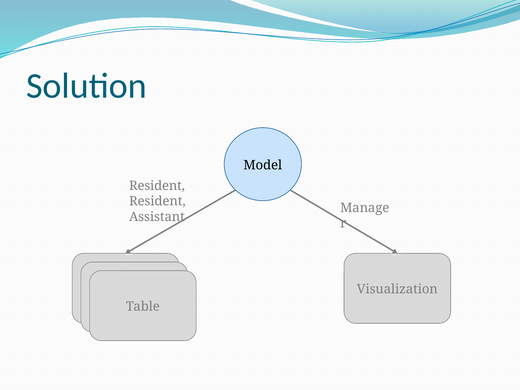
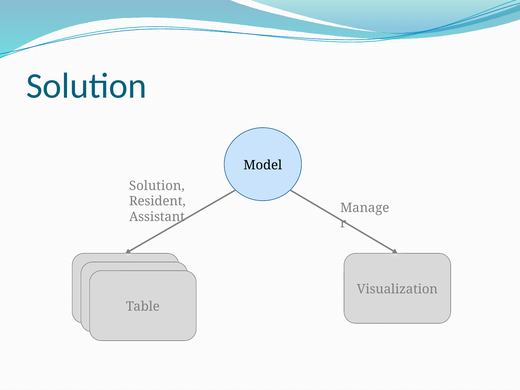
Resident: Resident -> Solution (157, 186)
